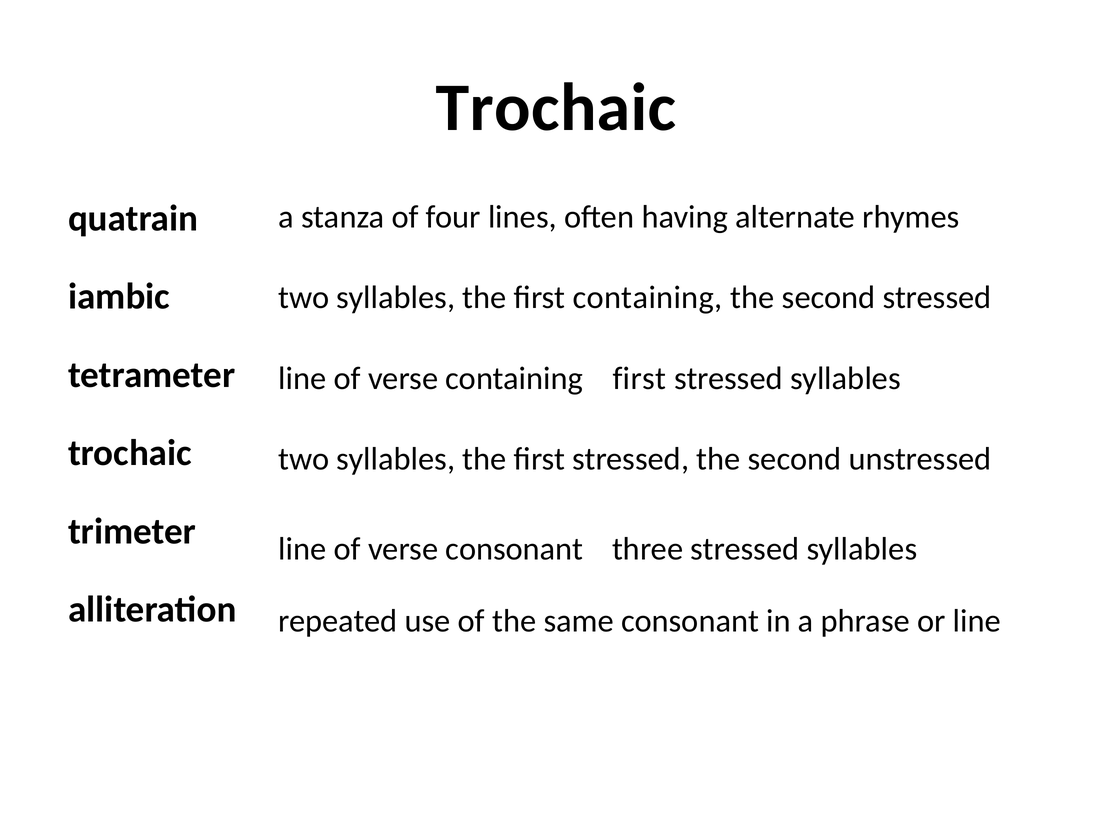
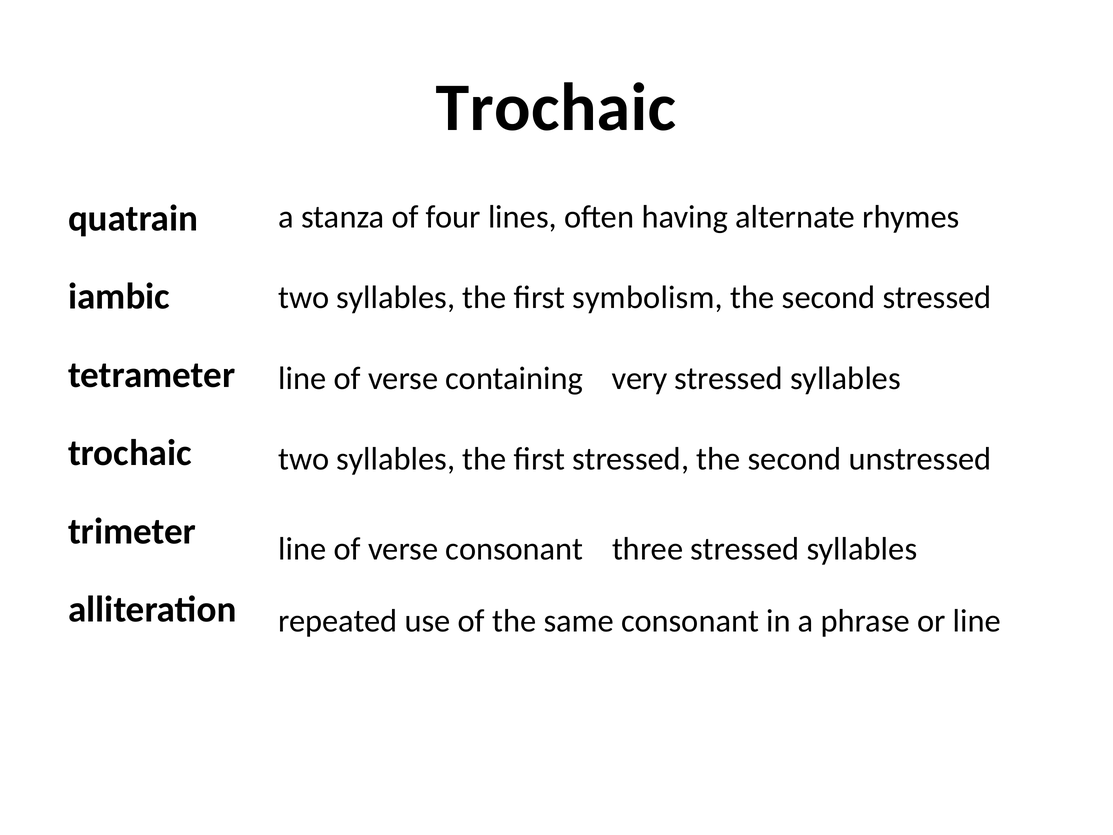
first containing: containing -> symbolism (648, 298)
containing first: first -> very (640, 378)
